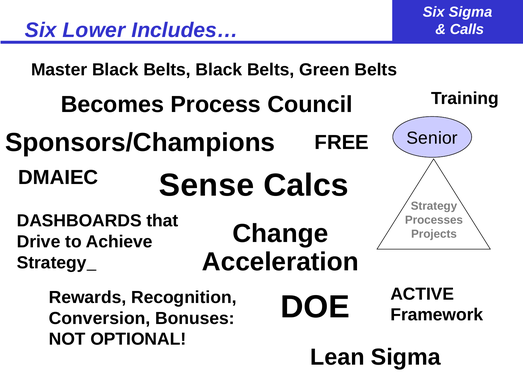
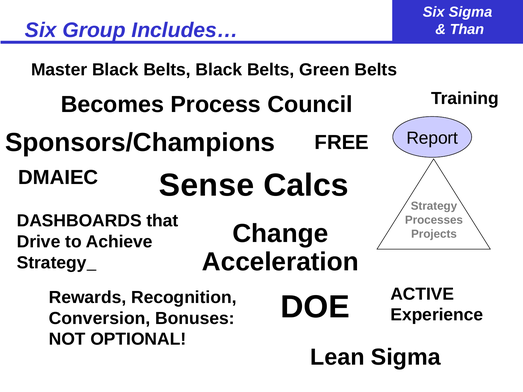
Lower: Lower -> Group (94, 30)
Calls: Calls -> Than (467, 30)
Senior: Senior -> Report (432, 138)
Framework: Framework -> Experience (437, 315)
